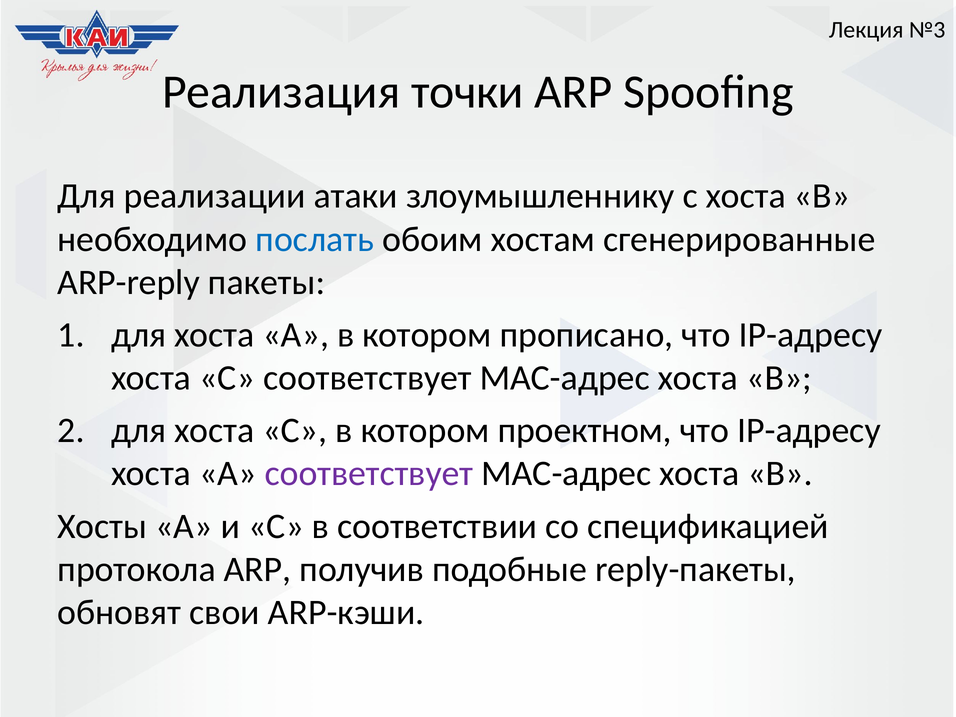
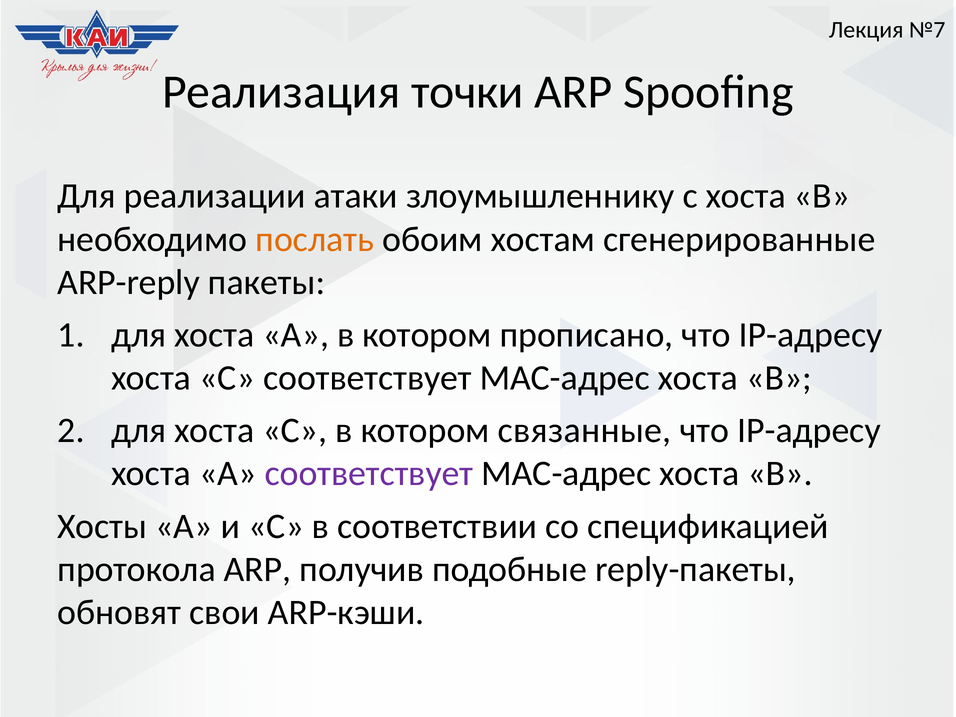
№3: №3 -> №7 (927, 30)
послать colour: blue -> orange (315, 239)
проектном: проектном -> связанные (585, 431)
